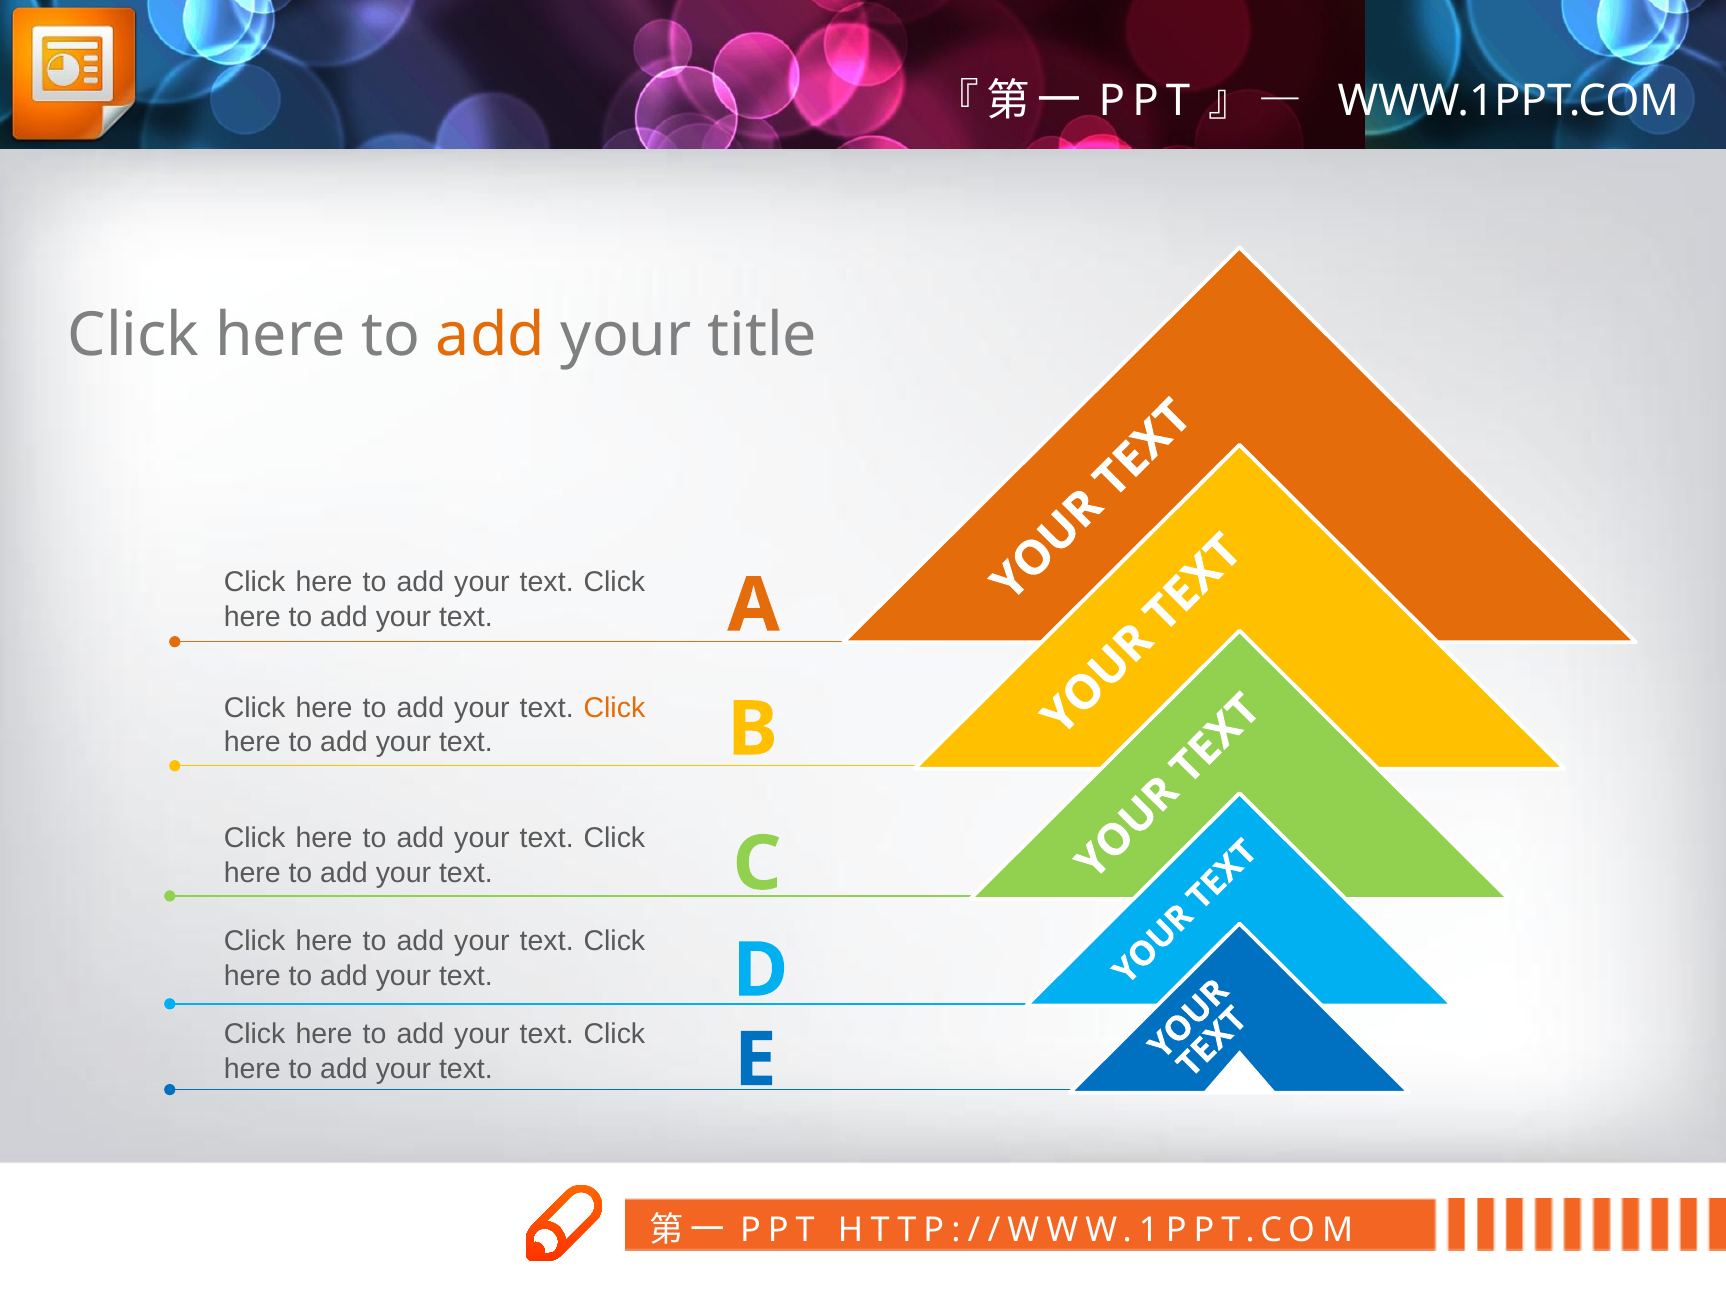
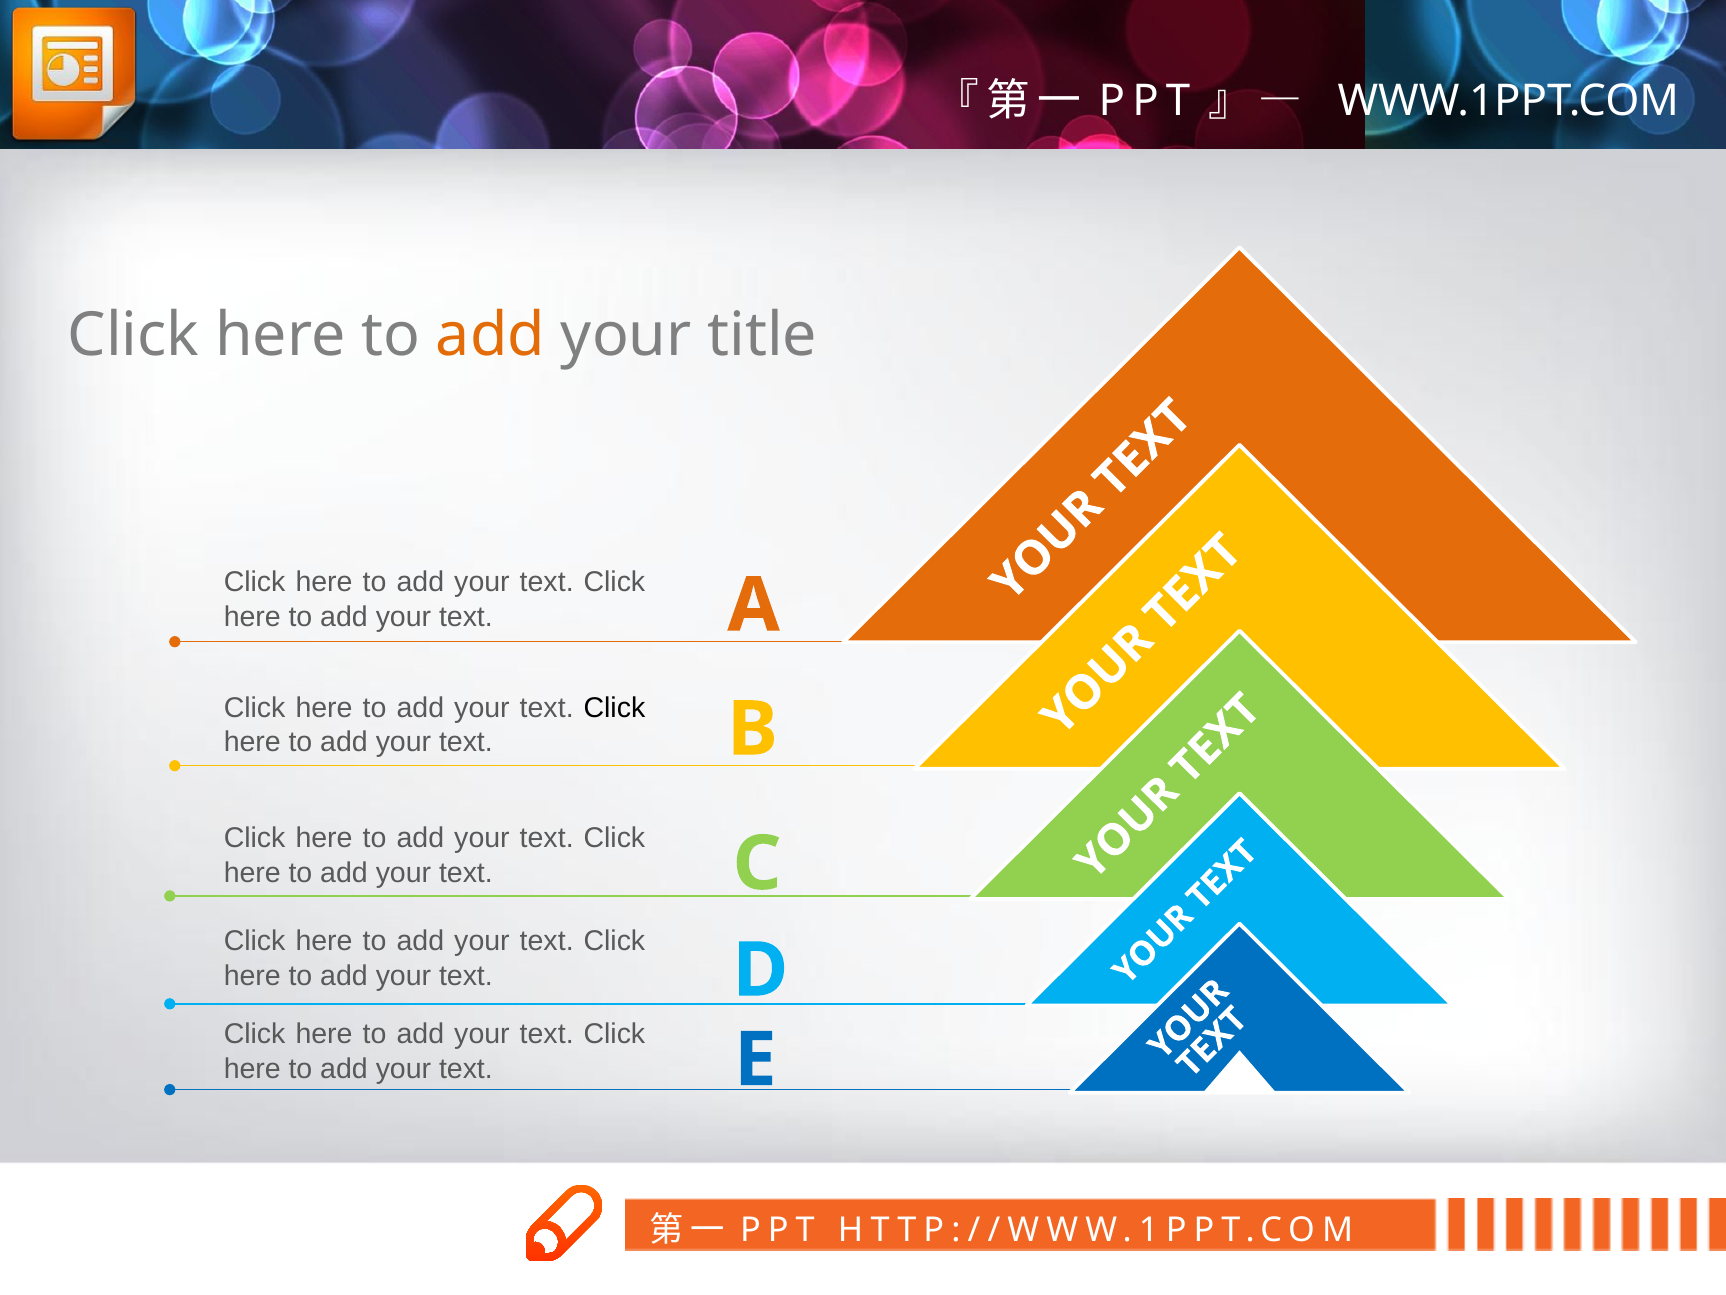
Click colour: orange -> black (614, 707)
